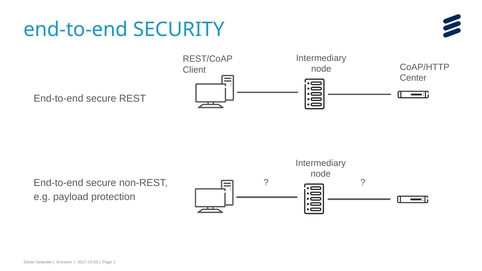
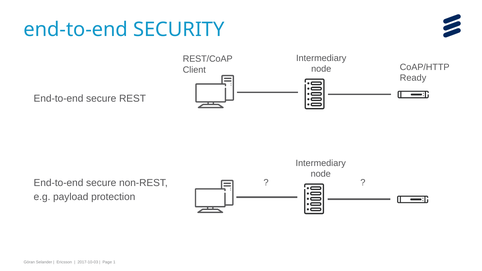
Center: Center -> Ready (413, 78)
